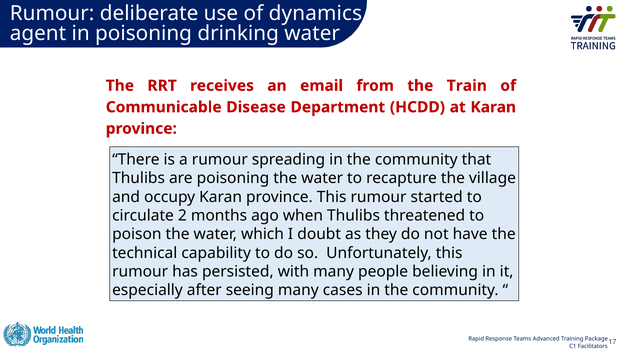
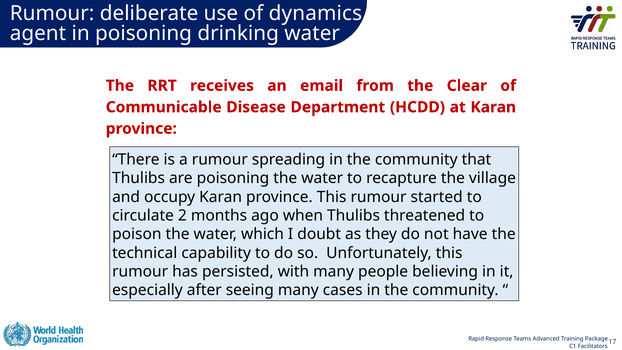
Train: Train -> Clear (467, 86)
